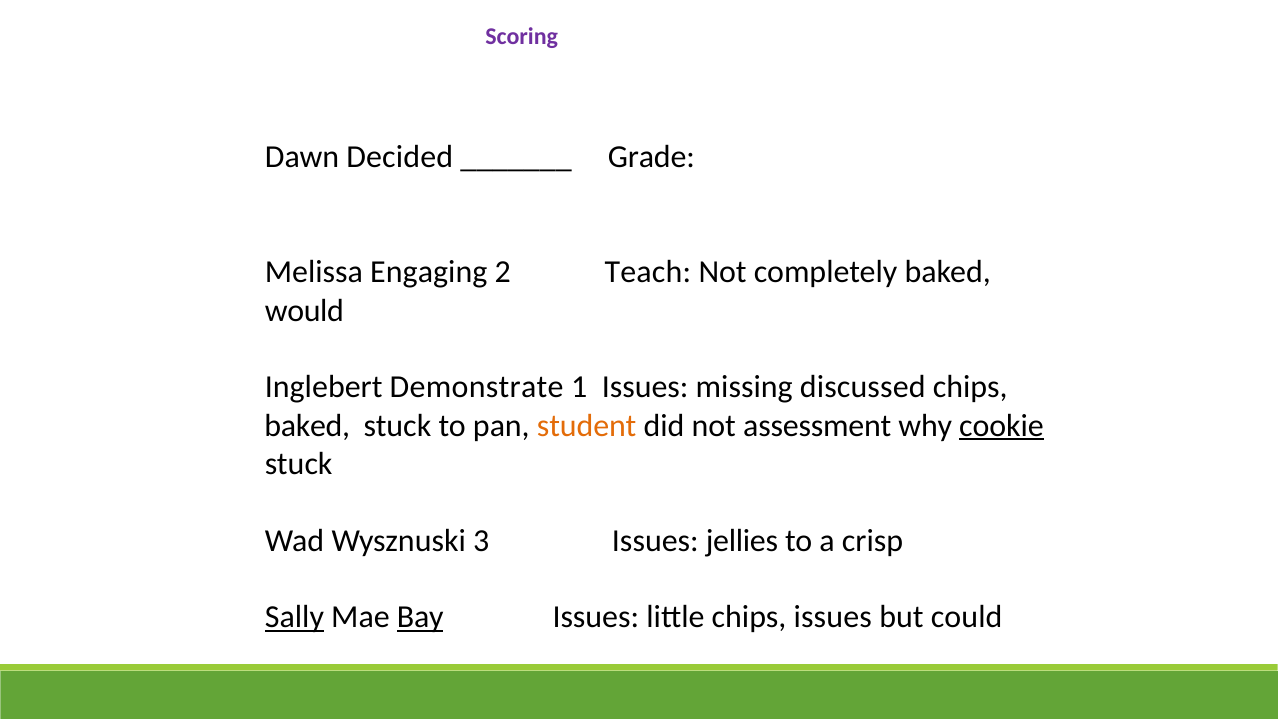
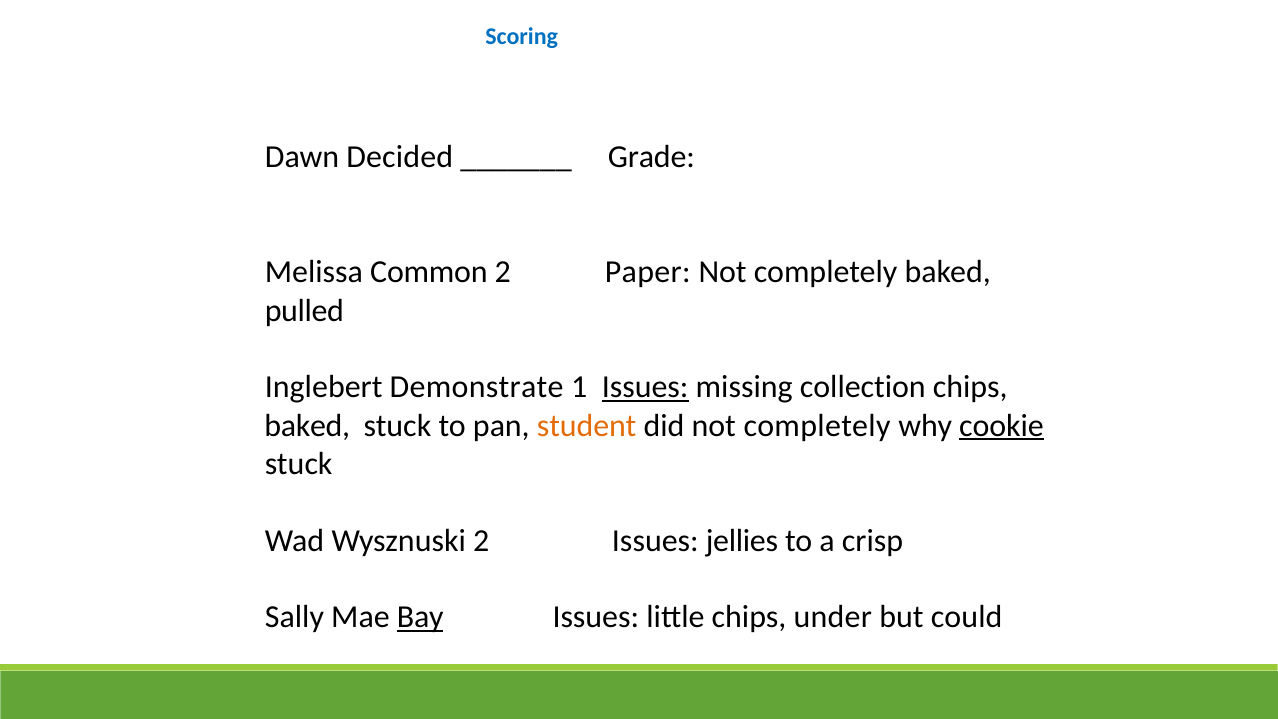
Scoring colour: purple -> blue (522, 37)
Engaging: Engaging -> Common (429, 272)
Teach: Teach -> Paper (648, 272)
would: would -> pulled (304, 310)
Issues underline: none -> present (645, 387)
discussed: discussed -> collection (863, 387)
did not assessment: assessment -> completely (817, 425)
Wysznuski 3: 3 -> 2 (481, 540)
Sally underline: present -> none (294, 617)
chips issues: issues -> under (833, 617)
